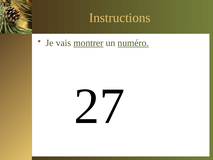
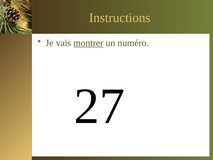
numéro underline: present -> none (133, 43)
